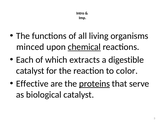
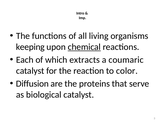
minced: minced -> keeping (30, 47)
digestible: digestible -> coumaric (126, 60)
Effective: Effective -> Diffusion (32, 83)
proteins underline: present -> none (94, 83)
